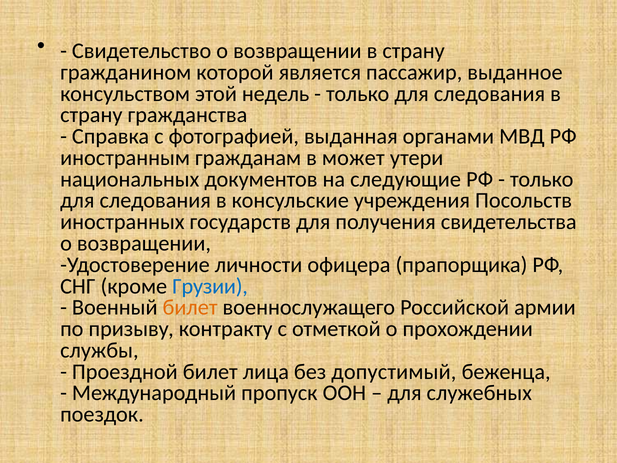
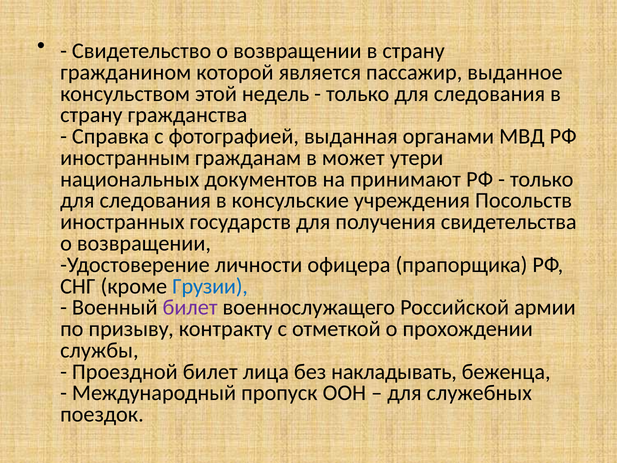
следующие: следующие -> принимают (406, 179)
билет colour: orange -> purple (190, 307)
допустимый: допустимый -> накладывать (394, 371)
